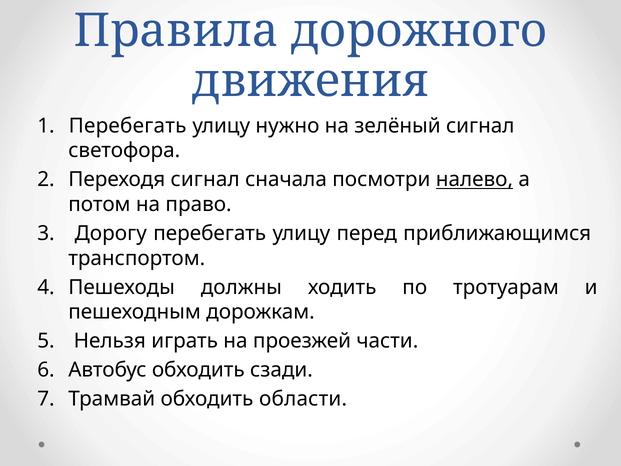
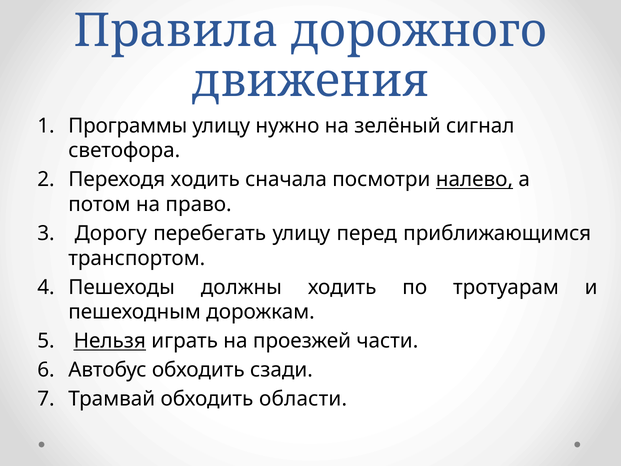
Перебегать: Перебегать -> Программы (128, 126)
Переходя сигнал: сигнал -> ходить (205, 179)
Нельзя underline: none -> present (110, 341)
